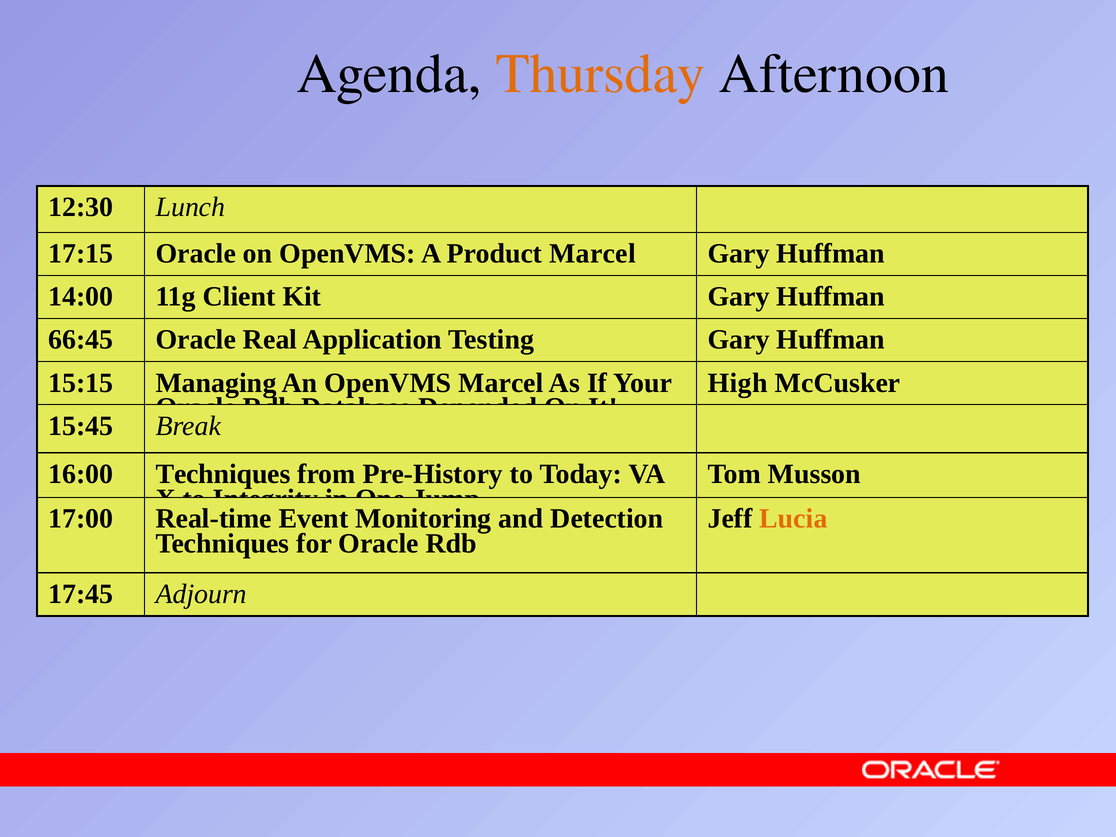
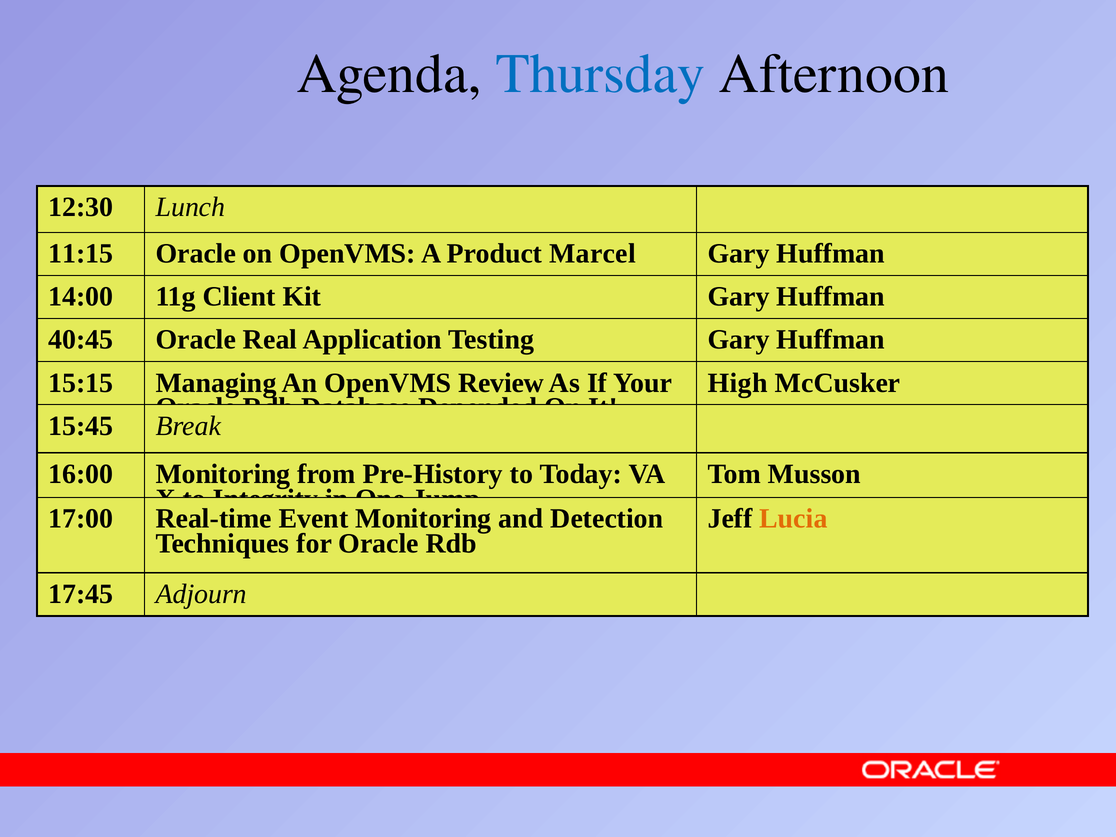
Thursday colour: orange -> blue (600, 74)
17:15: 17:15 -> 11:15 (81, 254)
66:45: 66:45 -> 40:45 (81, 340)
OpenVMS Marcel: Marcel -> Review (501, 383)
16:00 Techniques: Techniques -> Monitoring (223, 474)
